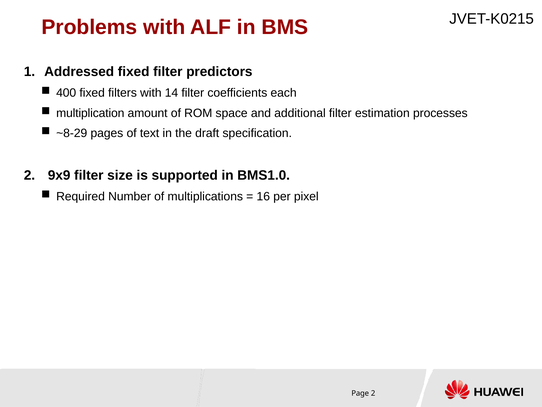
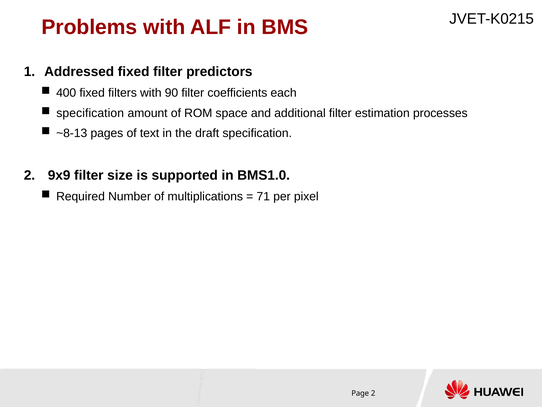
14: 14 -> 90 (171, 93)
multiplication: multiplication -> specification (90, 113)
~8-29: ~8-29 -> ~8-13 (72, 133)
16: 16 -> 71 (263, 196)
